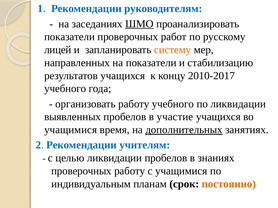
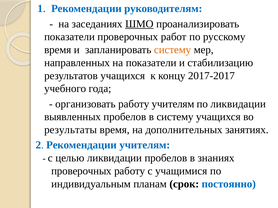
лицей: лицей -> время (58, 50)
2010-2017: 2010-2017 -> 2017-2017 (212, 76)
работу учебного: учебного -> учителям (173, 104)
в участие: участие -> систему (175, 117)
учащимися: учащимися -> результаты (71, 130)
дополнительных underline: present -> none (184, 130)
постоянно colour: orange -> blue (229, 184)
